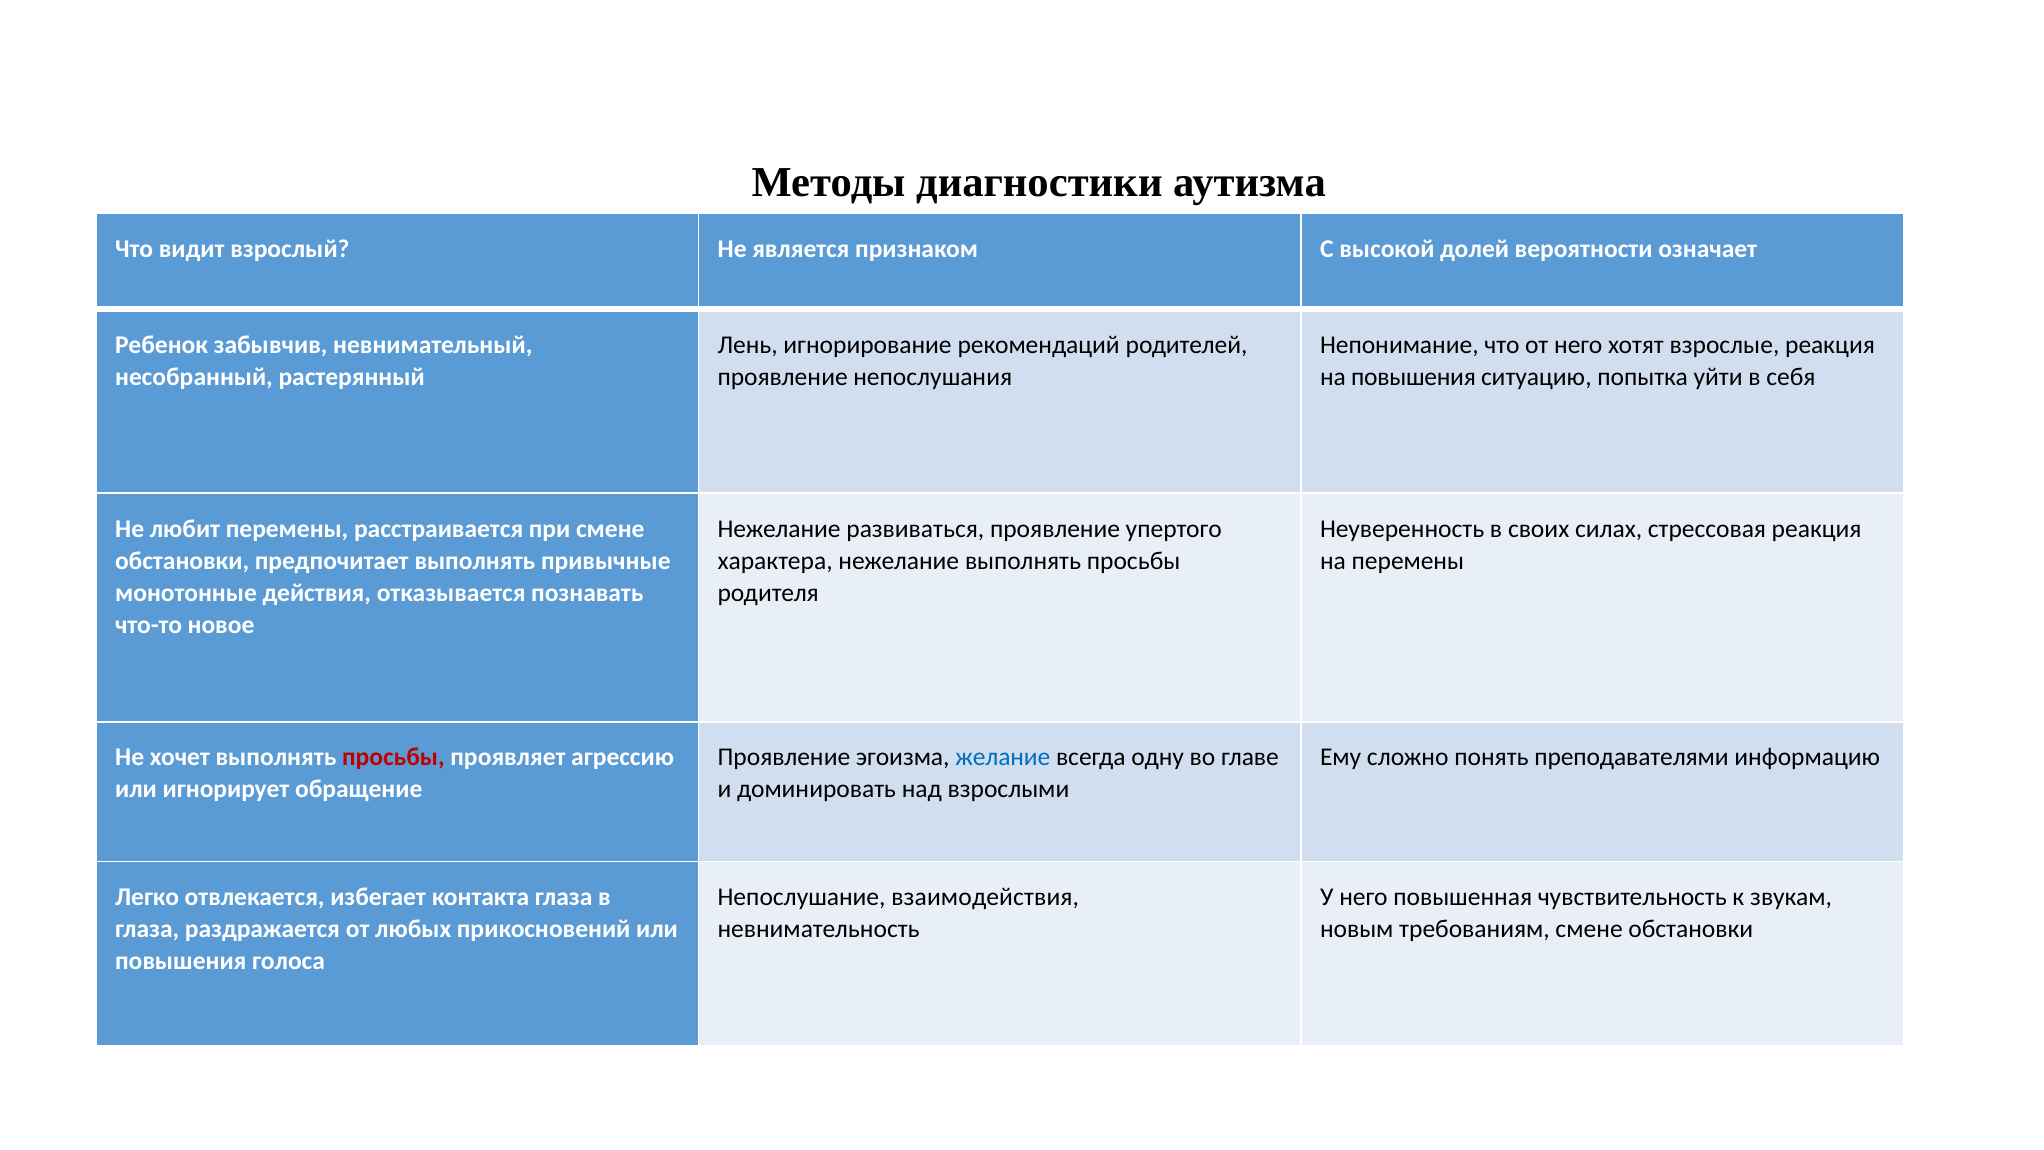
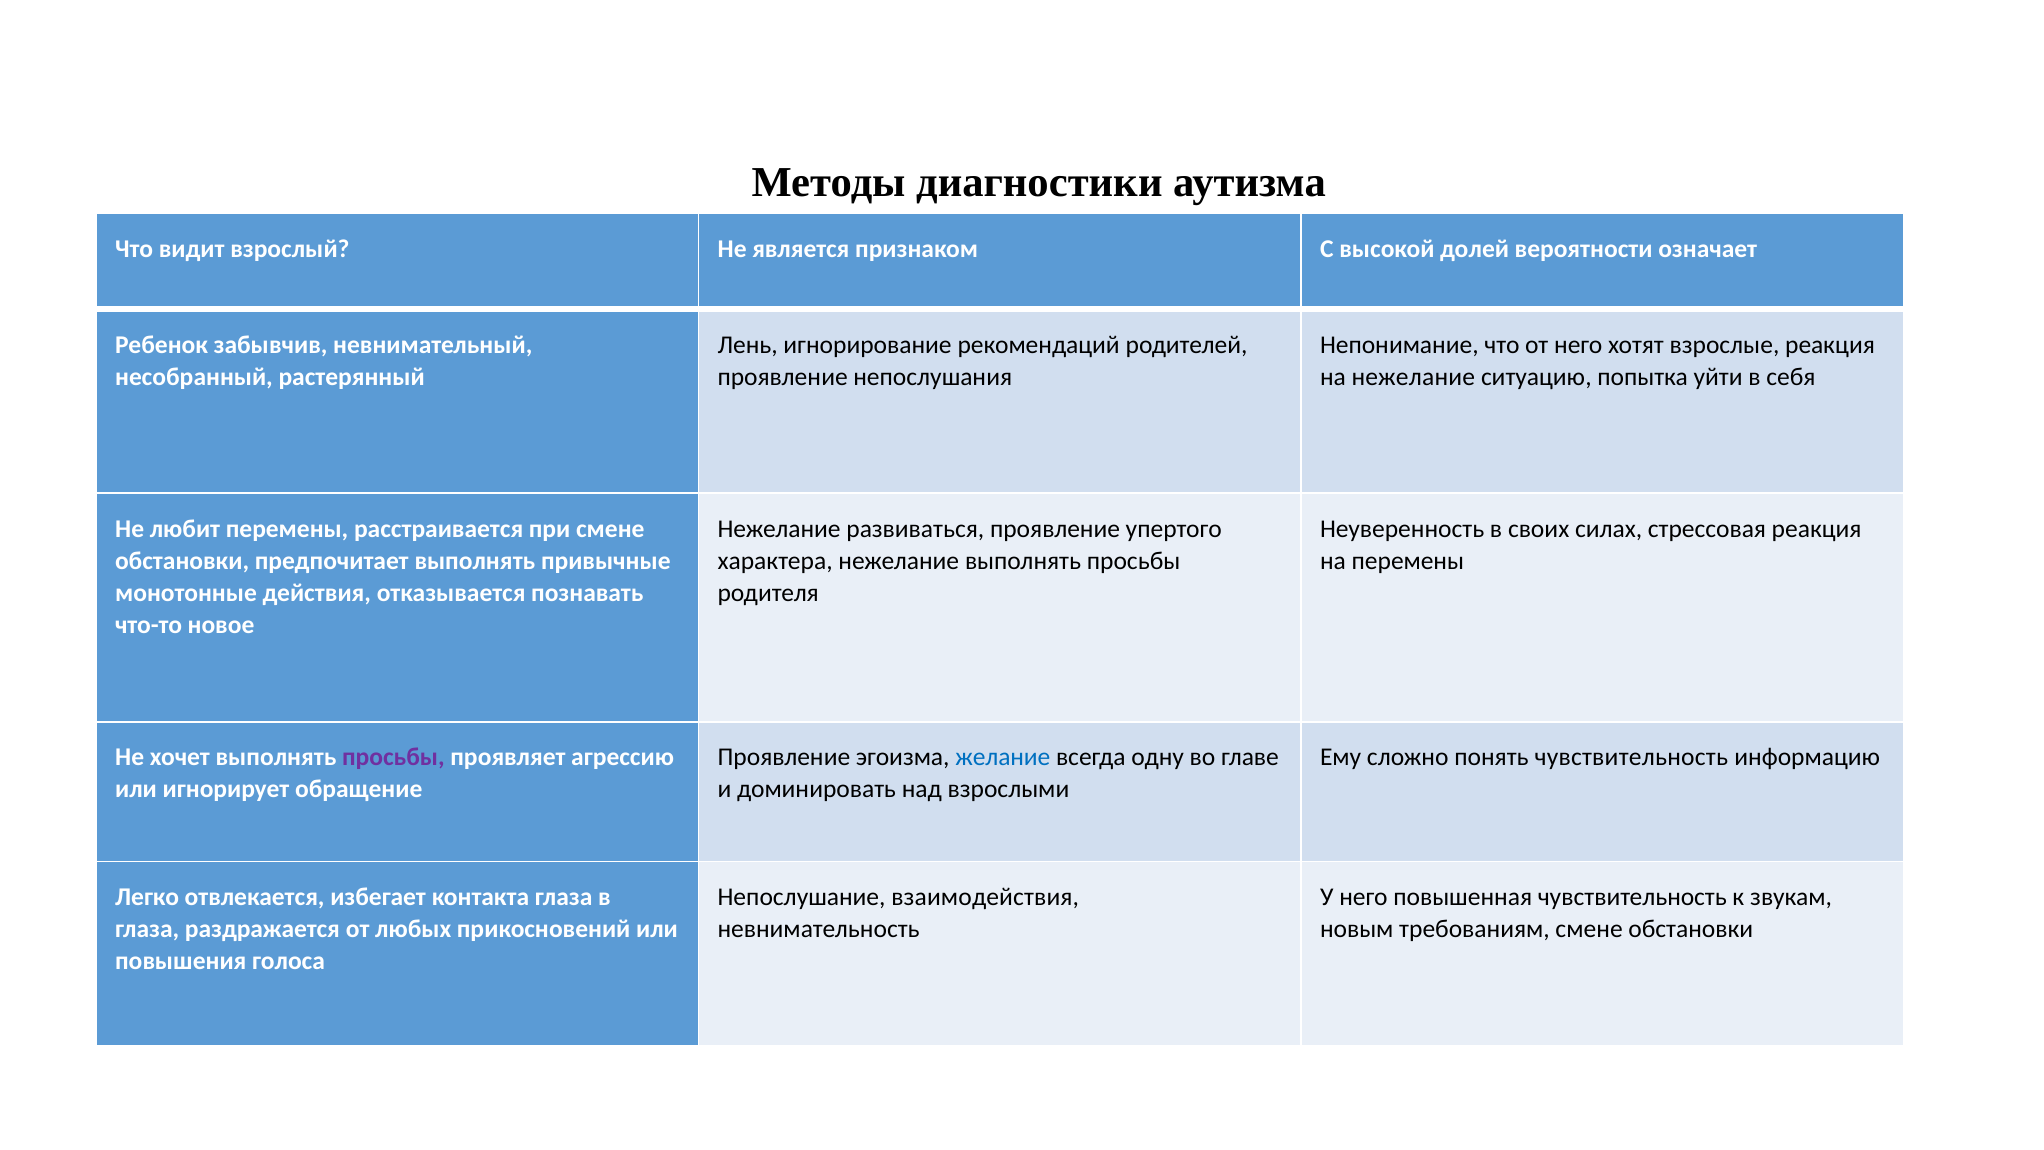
на повышения: повышения -> нежелание (1413, 377)
просьбы colour: red -> purple (393, 757)
понять преподавателями: преподавателями -> чувствительность (1631, 757)
